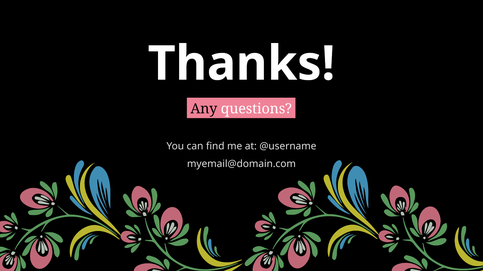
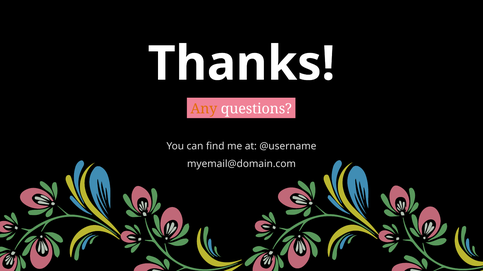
Any colour: black -> orange (204, 109)
